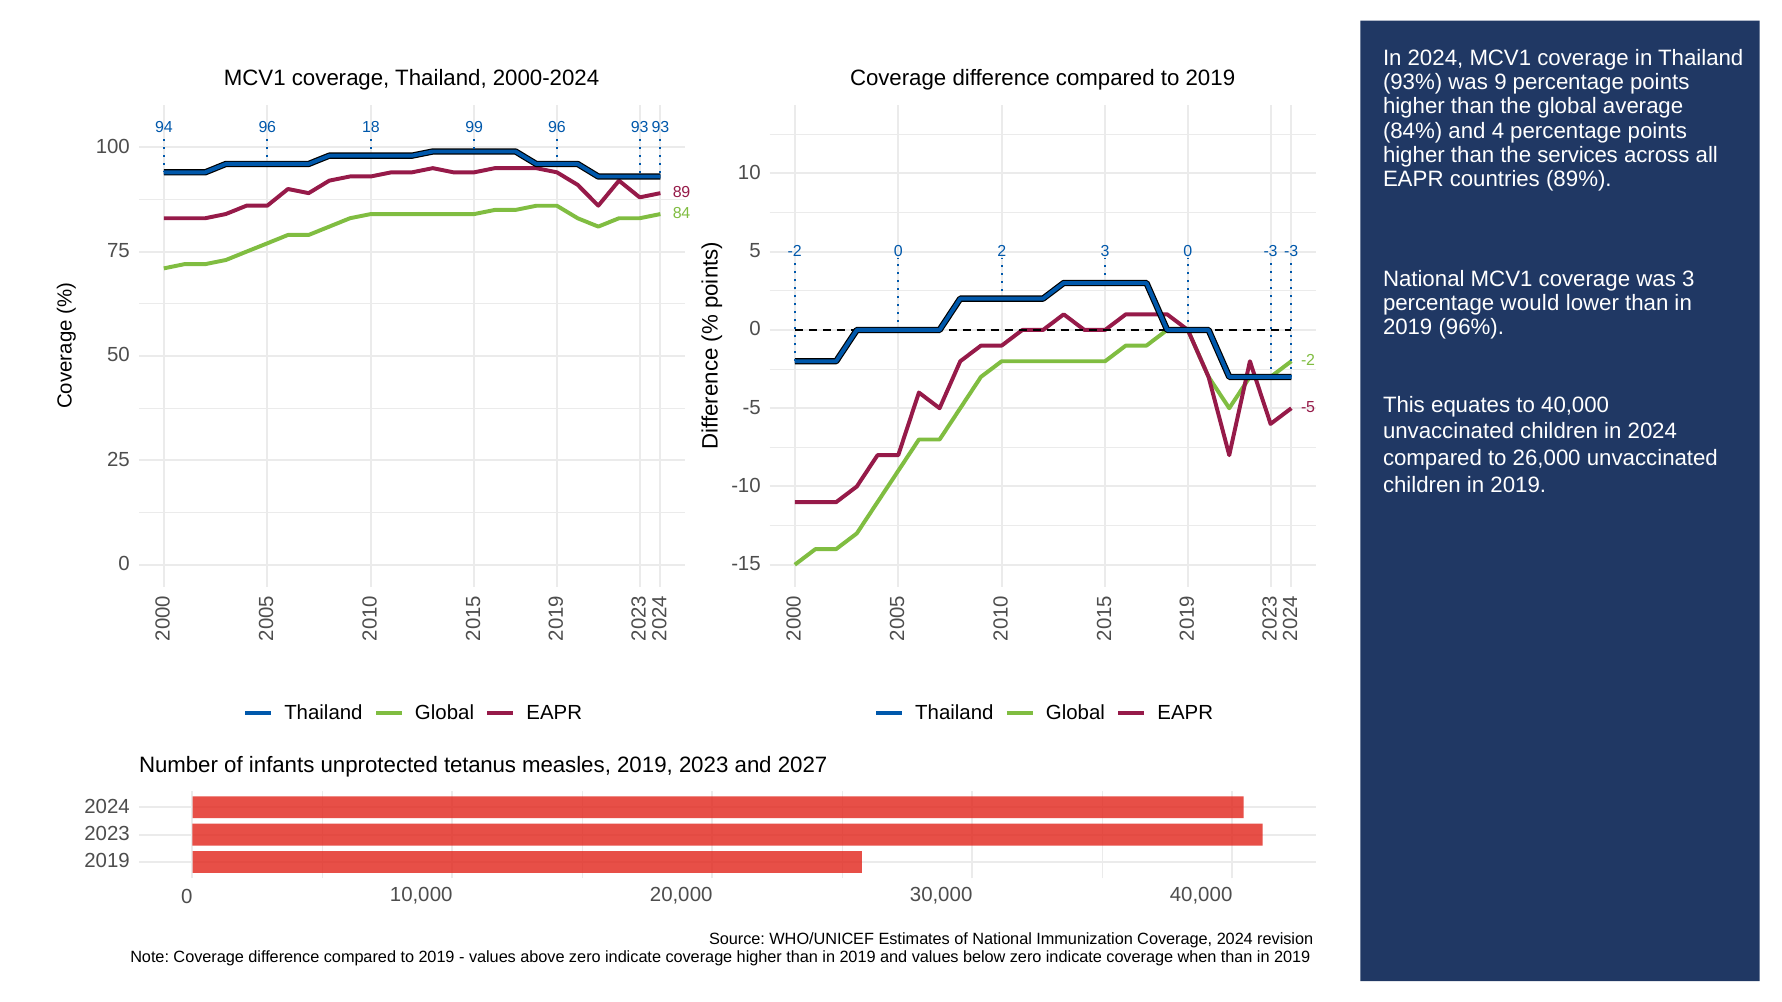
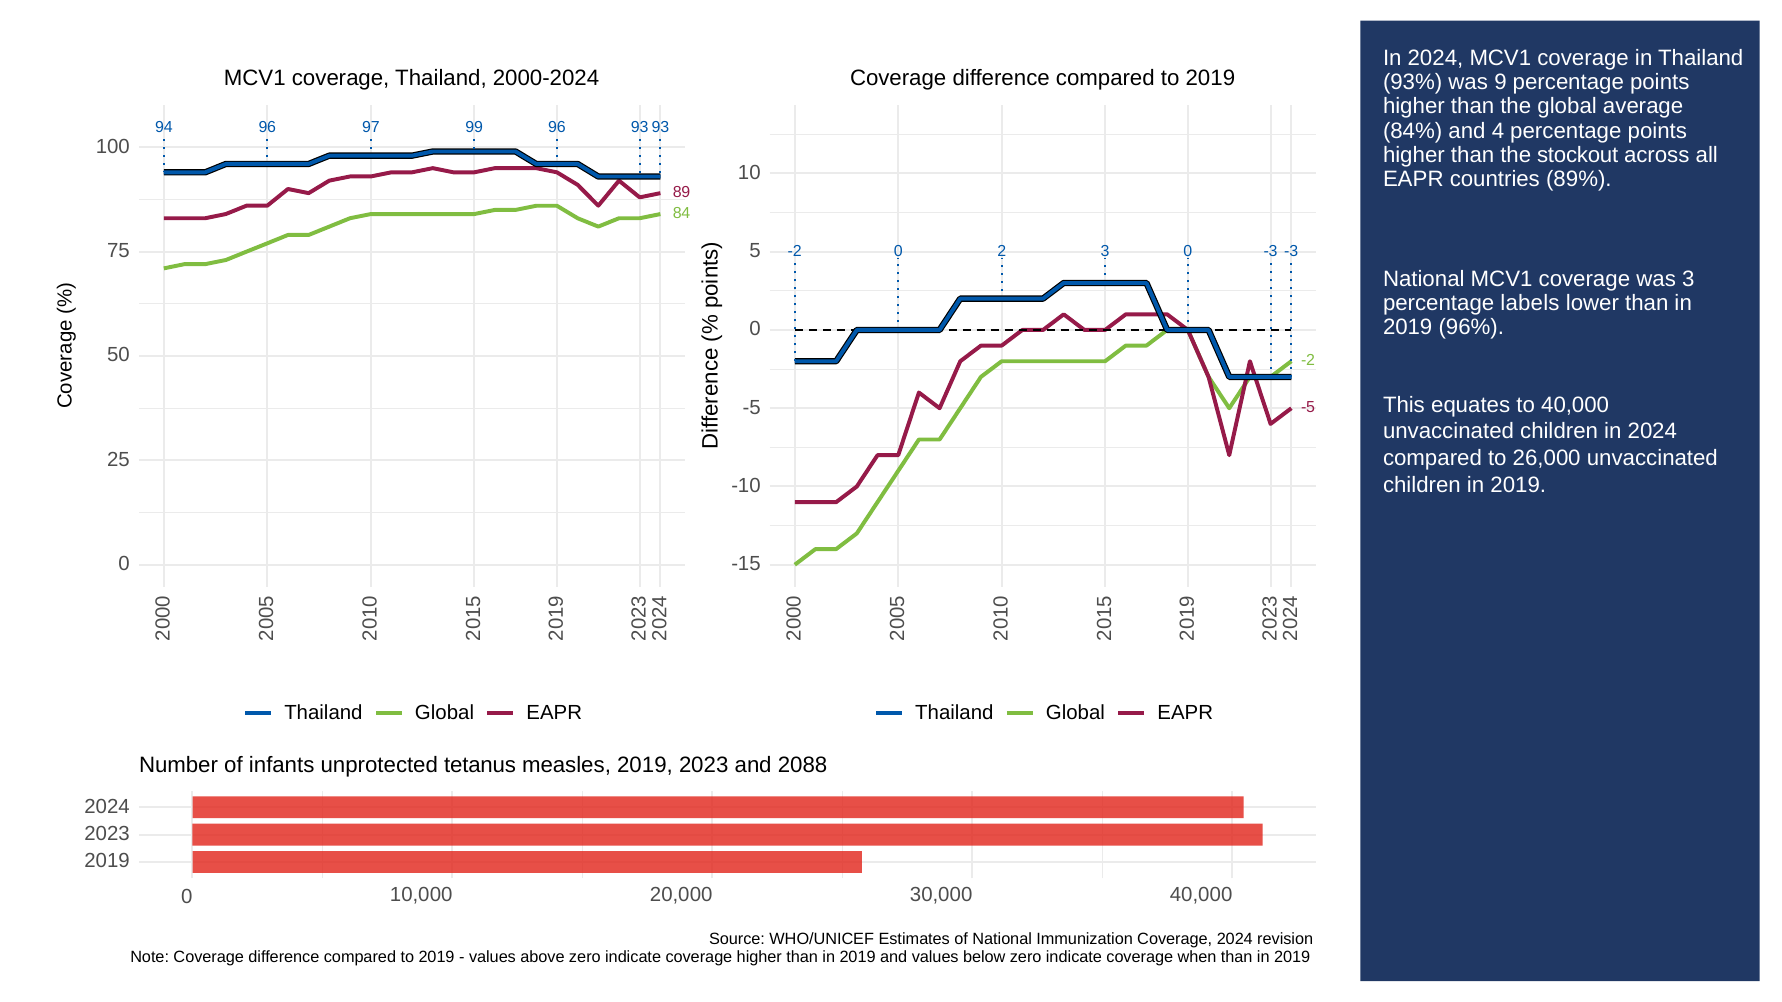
18: 18 -> 97 (371, 127)
services: services -> stockout (1578, 155)
would: would -> labels (1530, 304)
2027: 2027 -> 2088 (803, 765)
